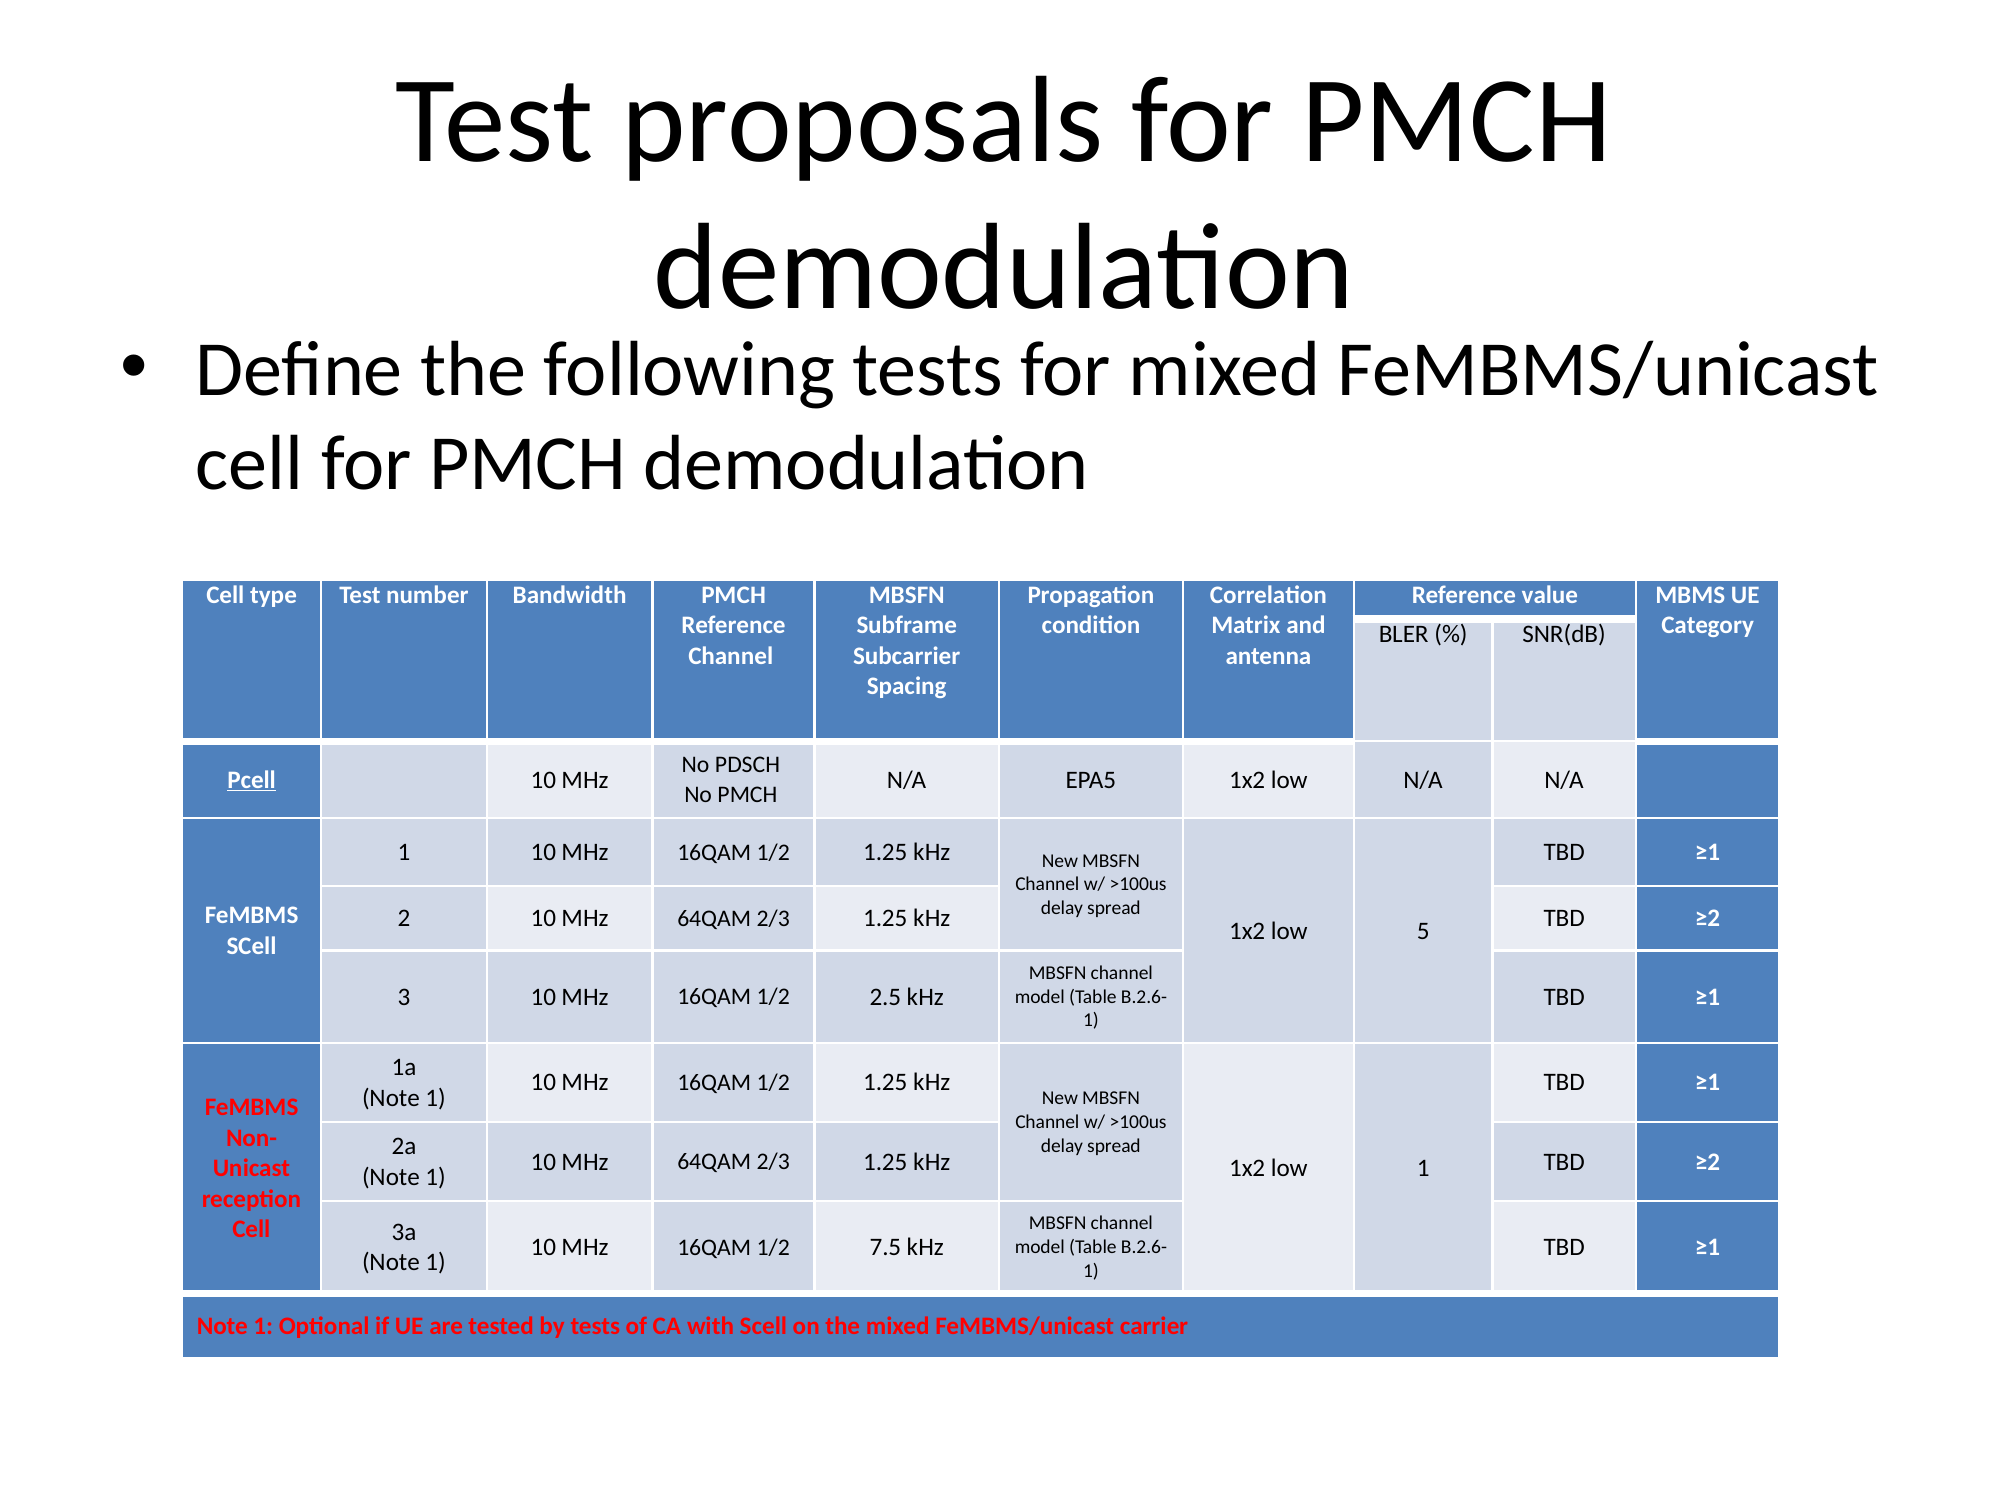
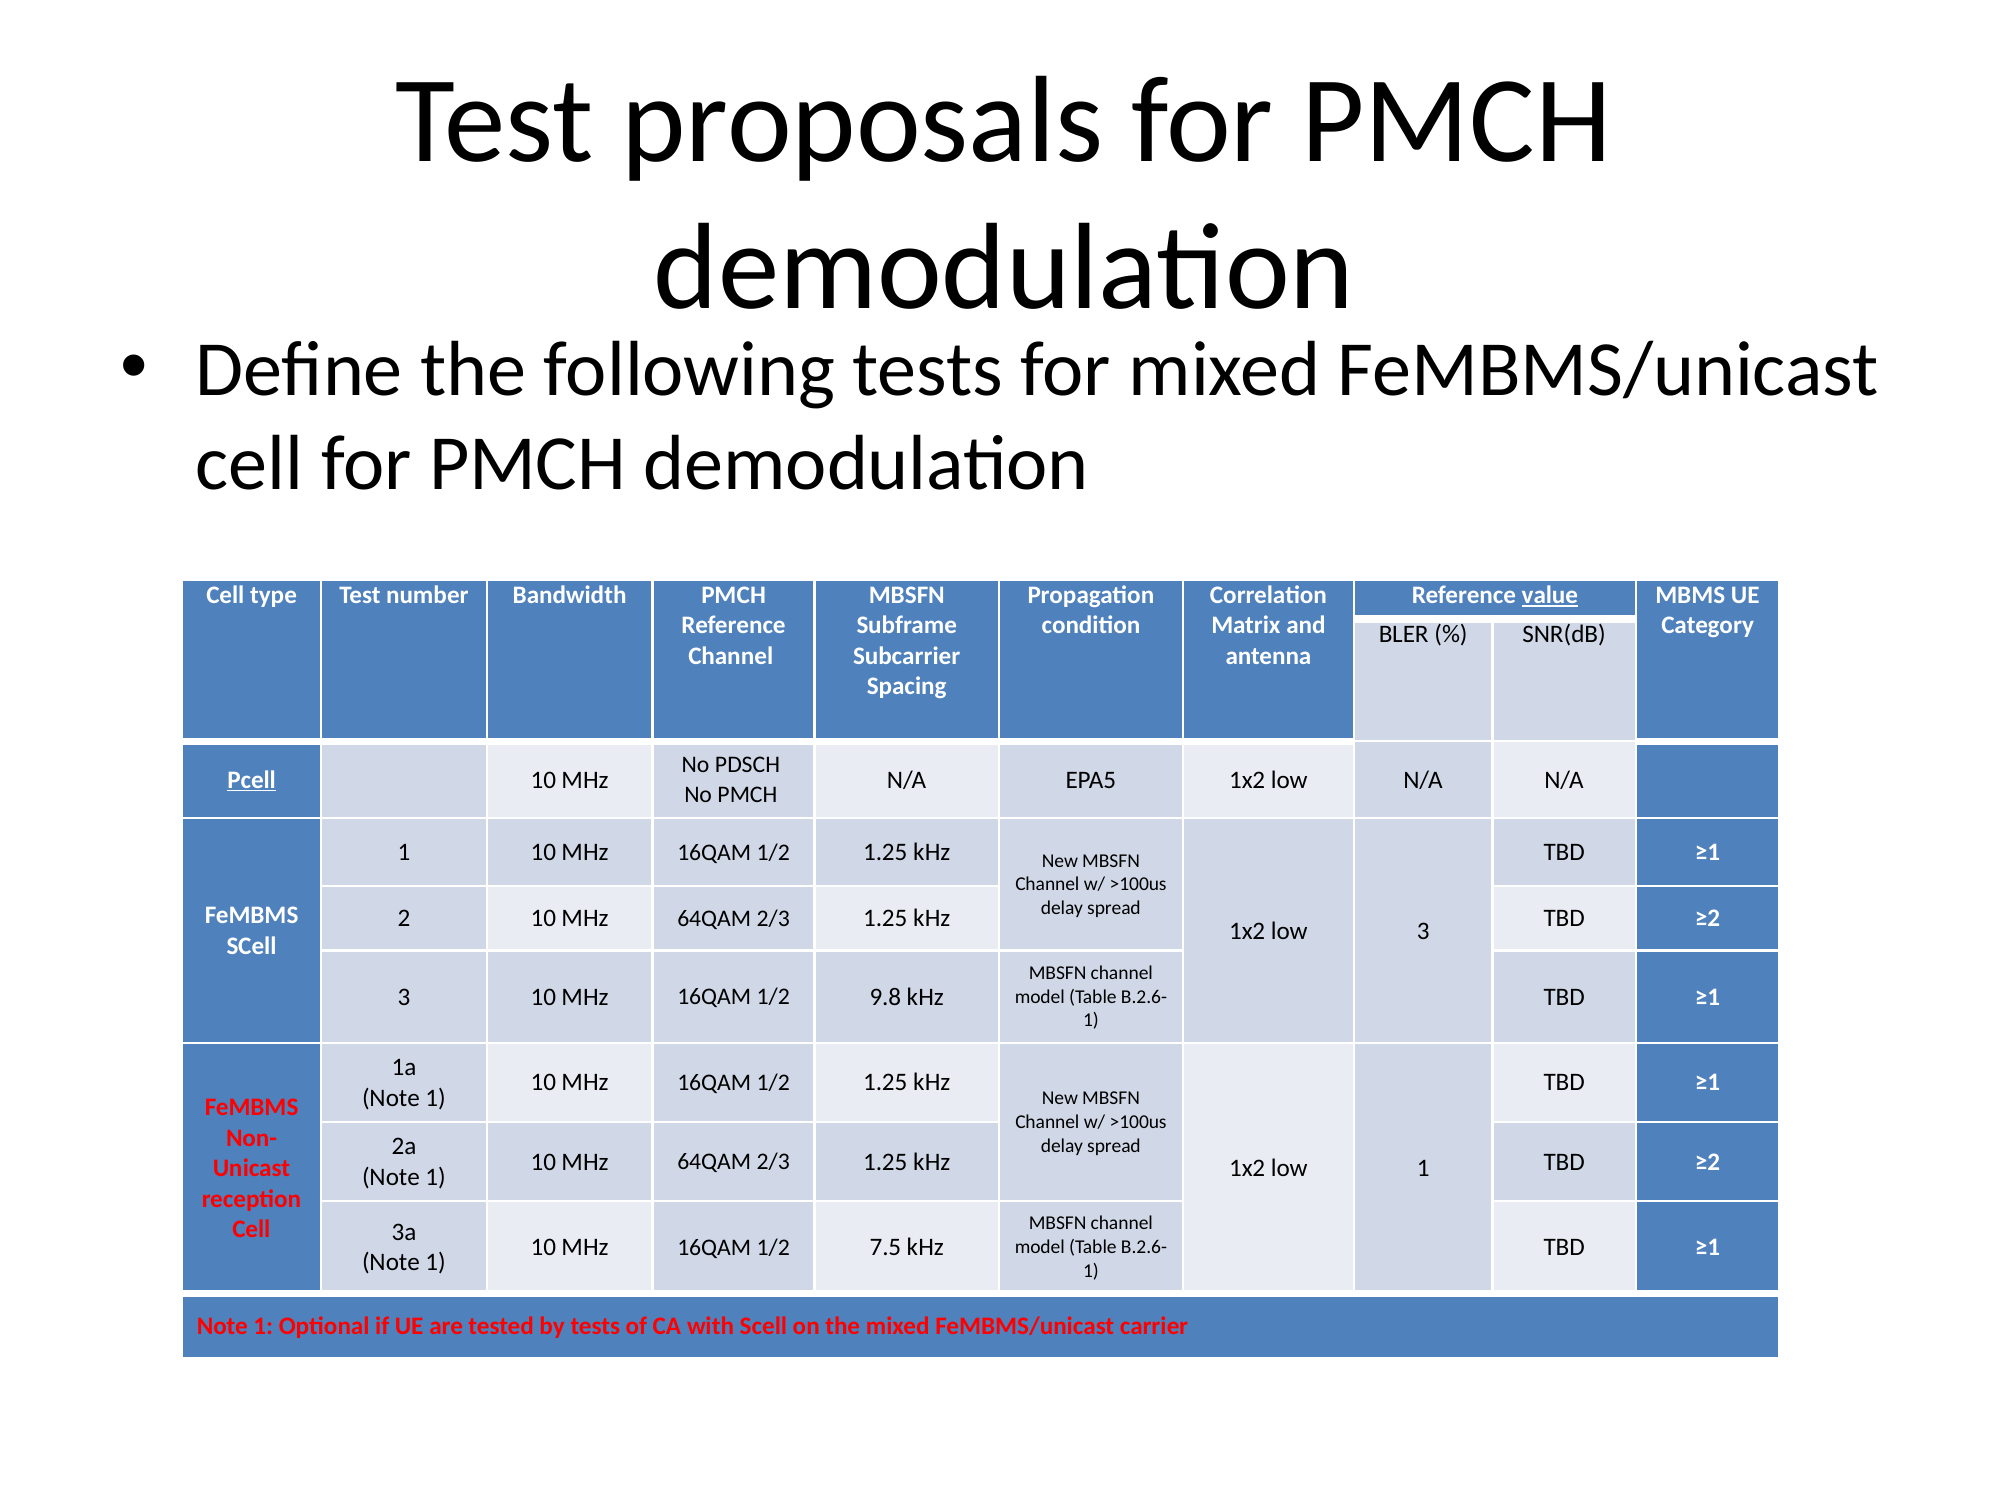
value underline: none -> present (1550, 595)
low 5: 5 -> 3 (1423, 931)
2.5: 2.5 -> 9.8 (885, 997)
